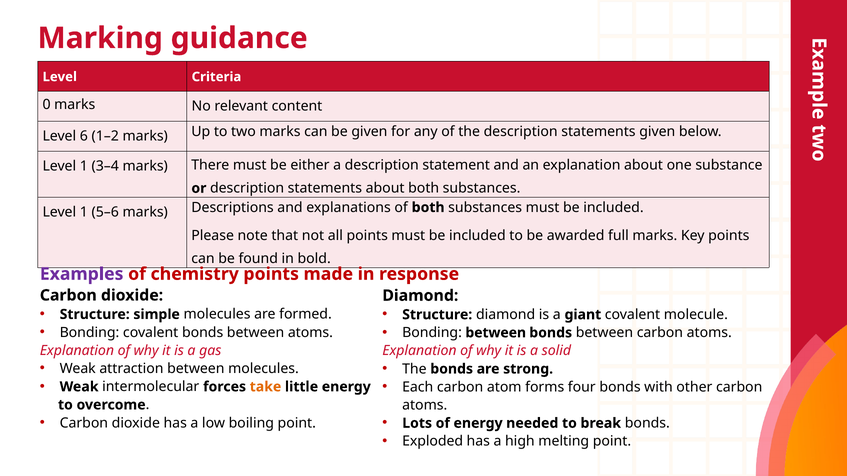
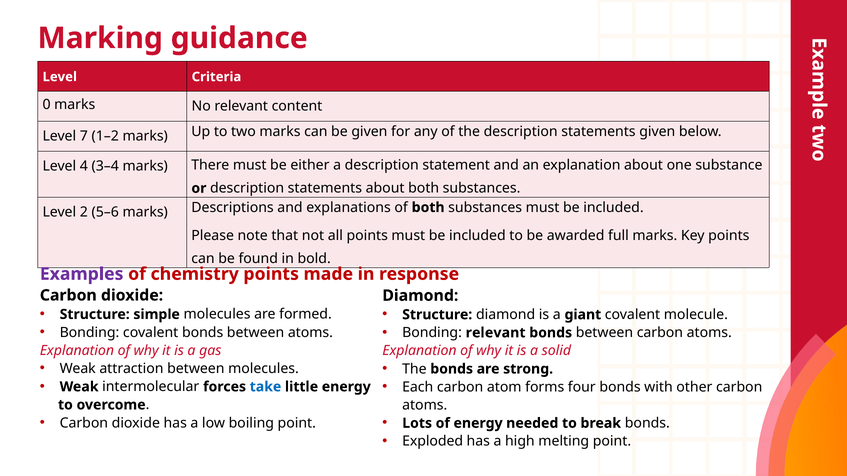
6: 6 -> 7 (84, 136)
1: 1 -> 4 (84, 166)
1: 1 -> 2 (84, 212)
Bonding between: between -> relevant (496, 333)
take colour: orange -> blue (266, 387)
